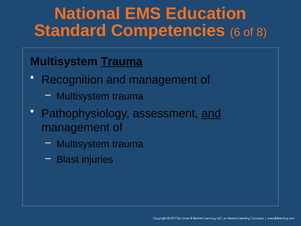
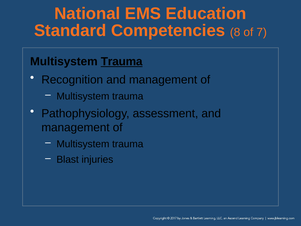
6: 6 -> 8 (235, 32)
8: 8 -> 7 (262, 32)
and underline: present -> none (211, 113)
